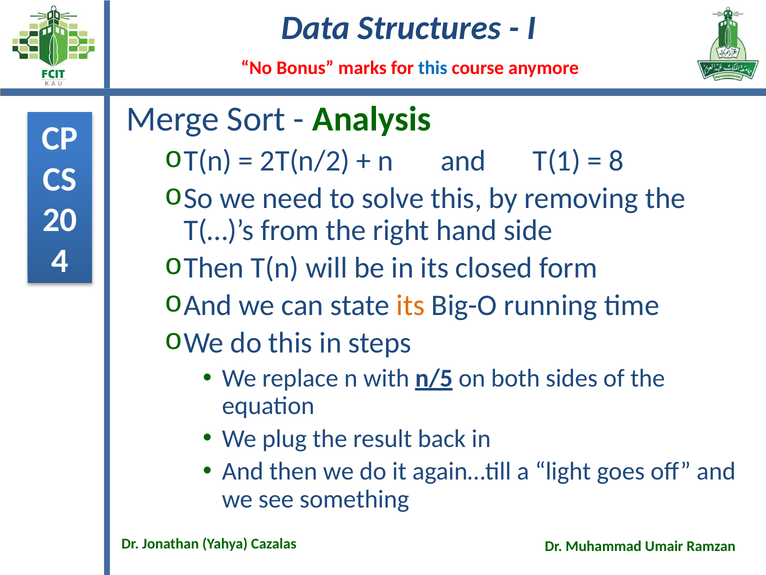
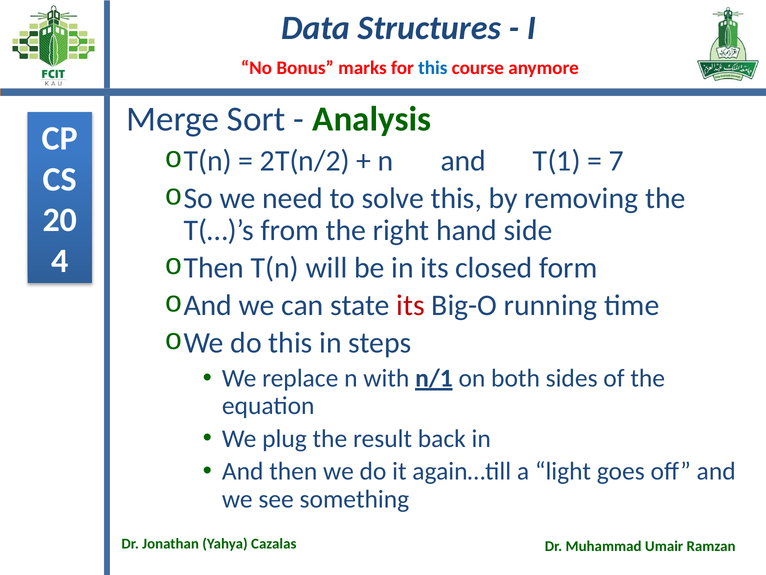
8: 8 -> 7 (616, 161)
its colour: orange -> red (410, 305)
n/5: n/5 -> n/1 (434, 378)
